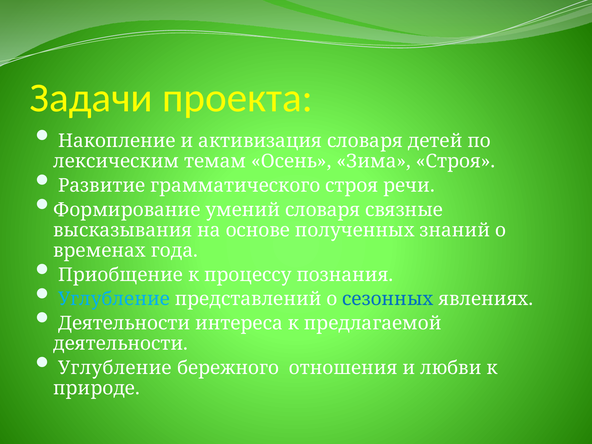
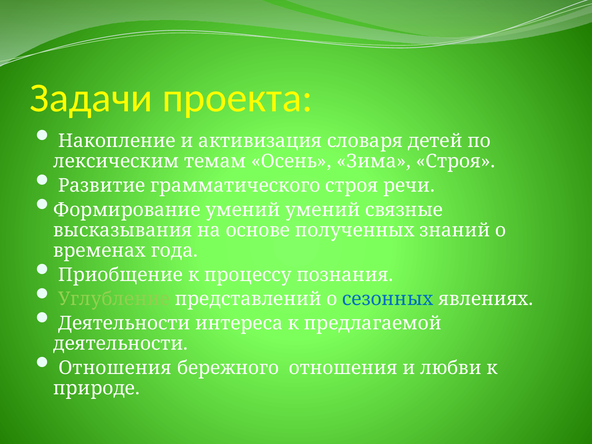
умений словаря: словаря -> умений (323, 210)
Углубление colour: light blue -> light green (114, 299)
Углубление: Углубление -> Отношения (115, 368)
